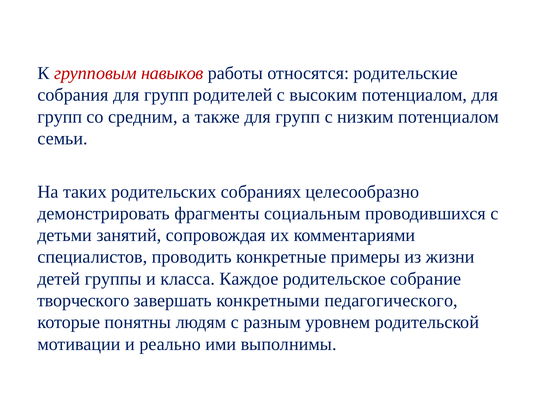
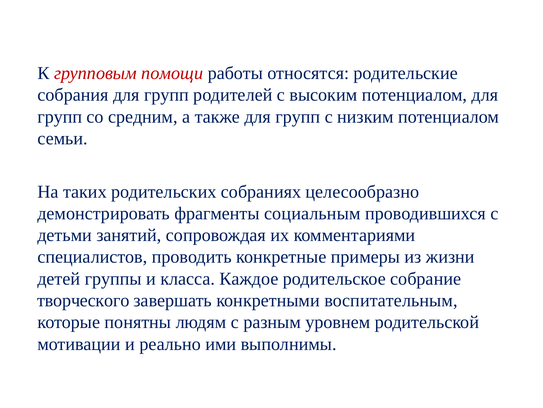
навыков: навыков -> помощи (172, 73)
педагогического: педагогического -> воспитательным (391, 300)
